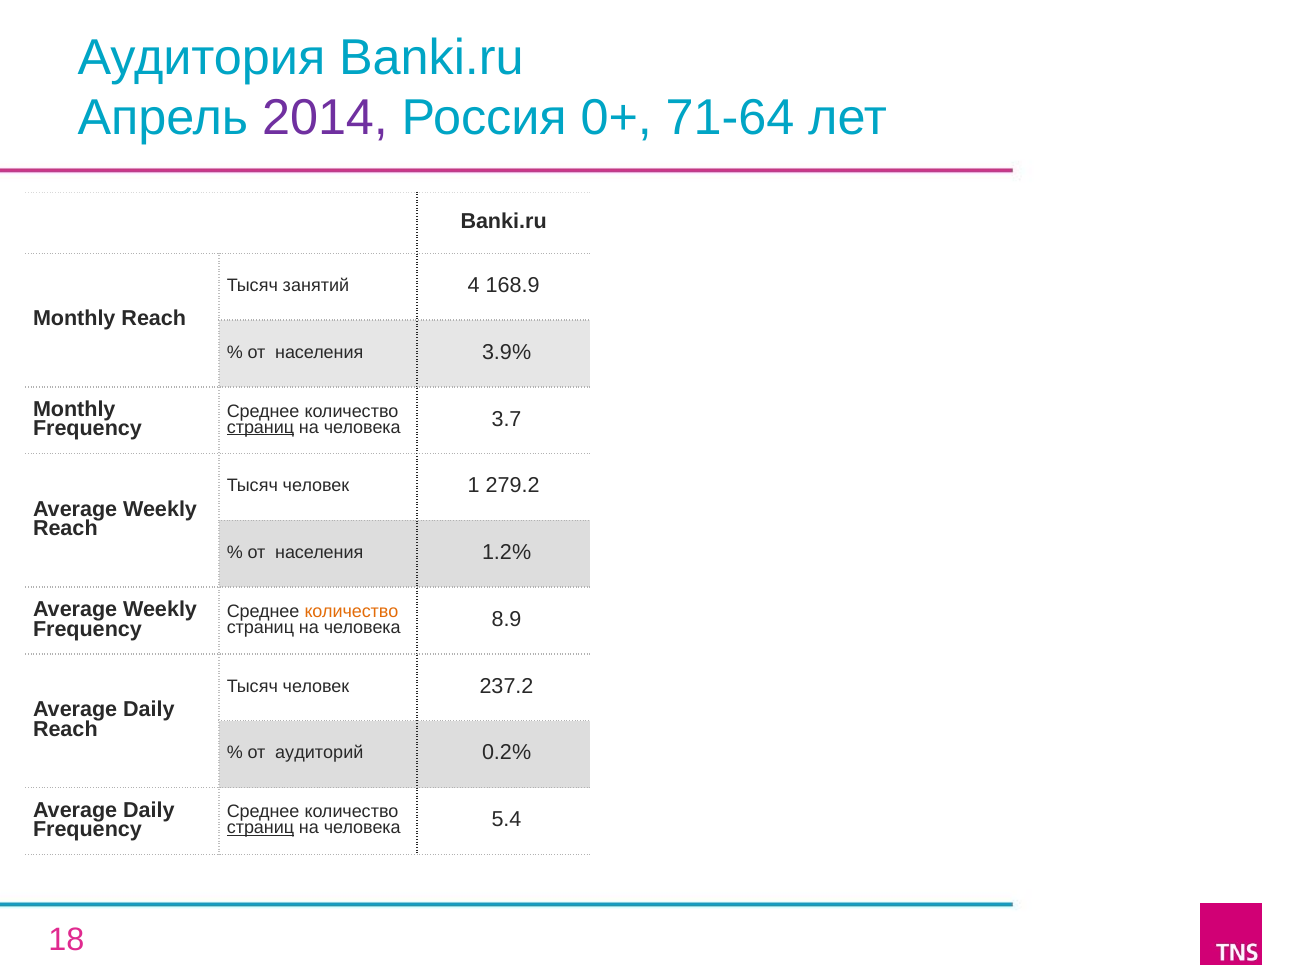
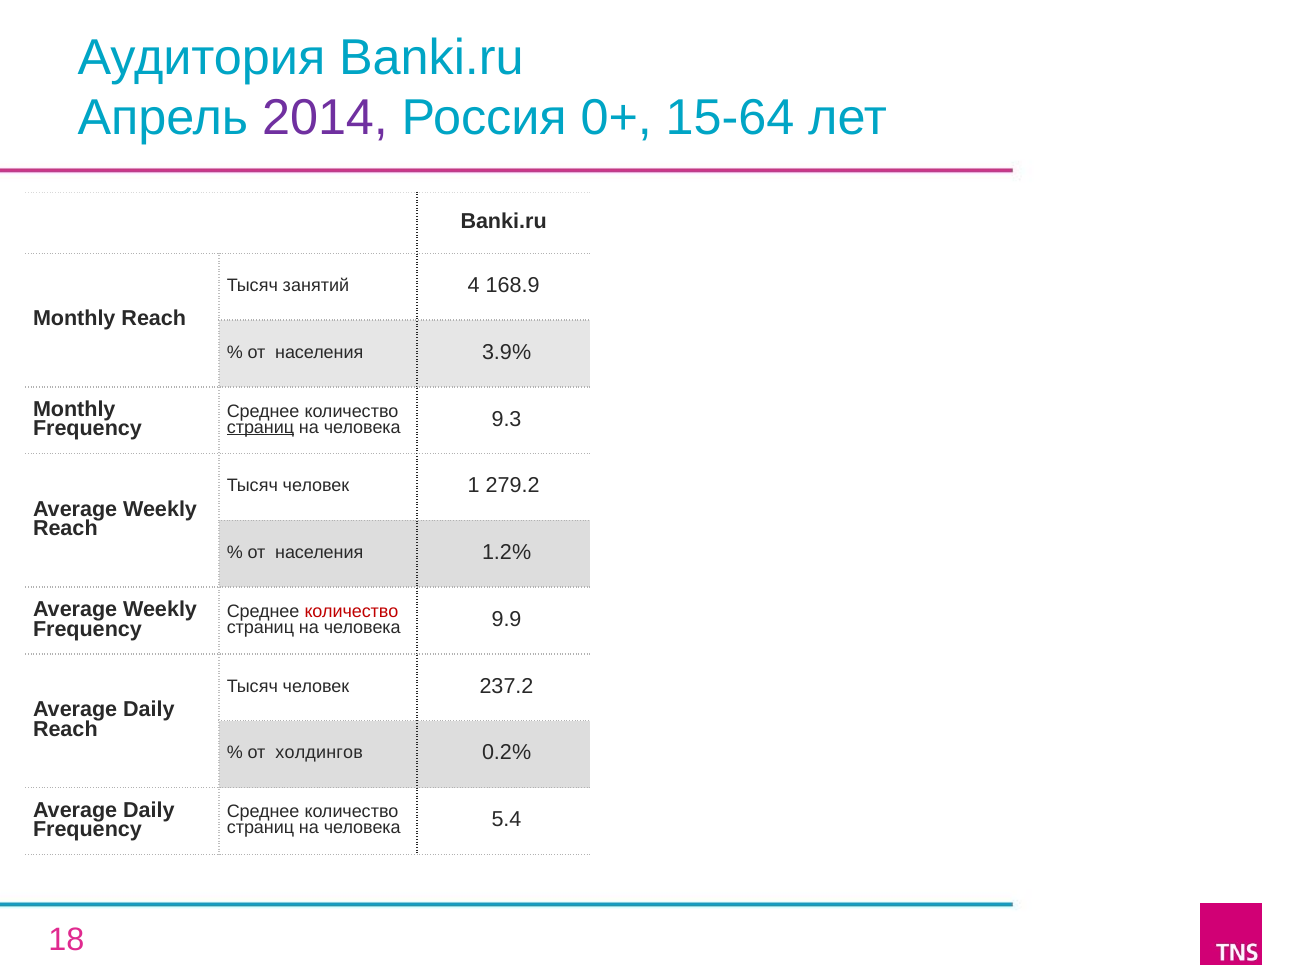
71-64: 71-64 -> 15-64 (730, 118)
3.7: 3.7 -> 9.3 (507, 419)
количество colour: orange -> red (351, 612)
8.9: 8.9 -> 9.9 (507, 619)
аудиторий: аудиторий -> холдингов (319, 753)
страниц underline: present -> none (260, 828)
